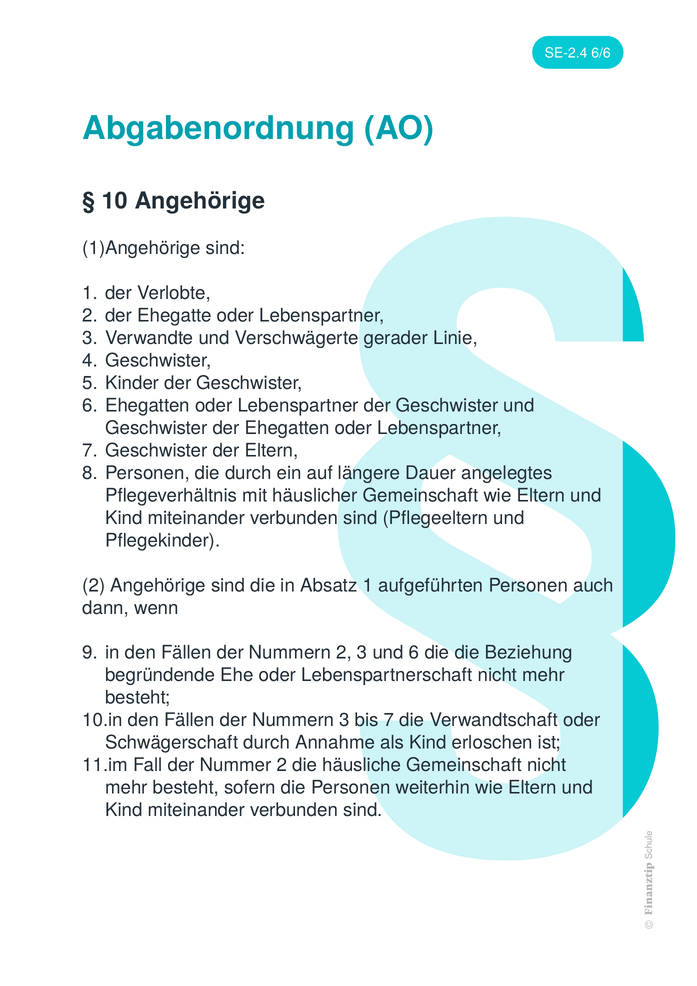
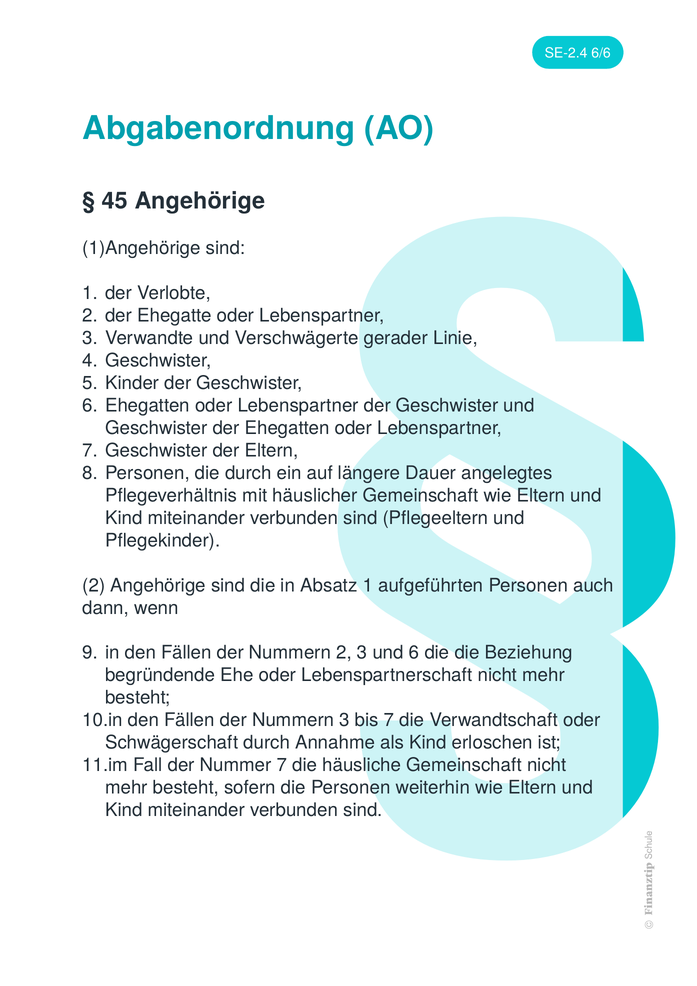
10: 10 -> 45 (115, 201)
Nummer 2: 2 -> 7 (282, 765)
